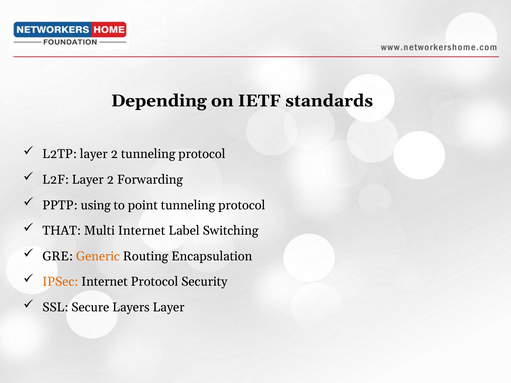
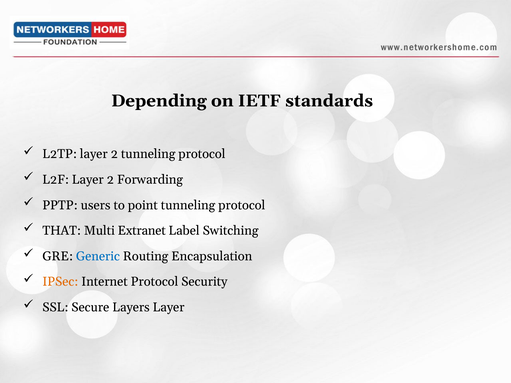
using: using -> users (96, 205)
Multi Internet: Internet -> Extranet (142, 231)
Generic colour: orange -> blue (98, 256)
